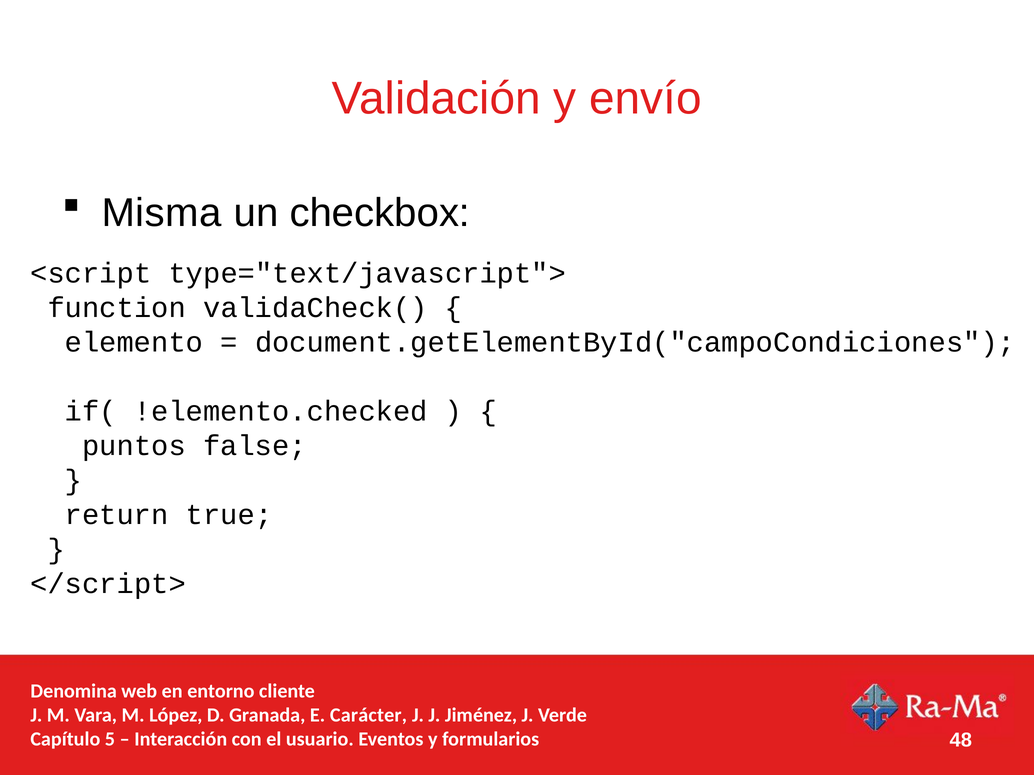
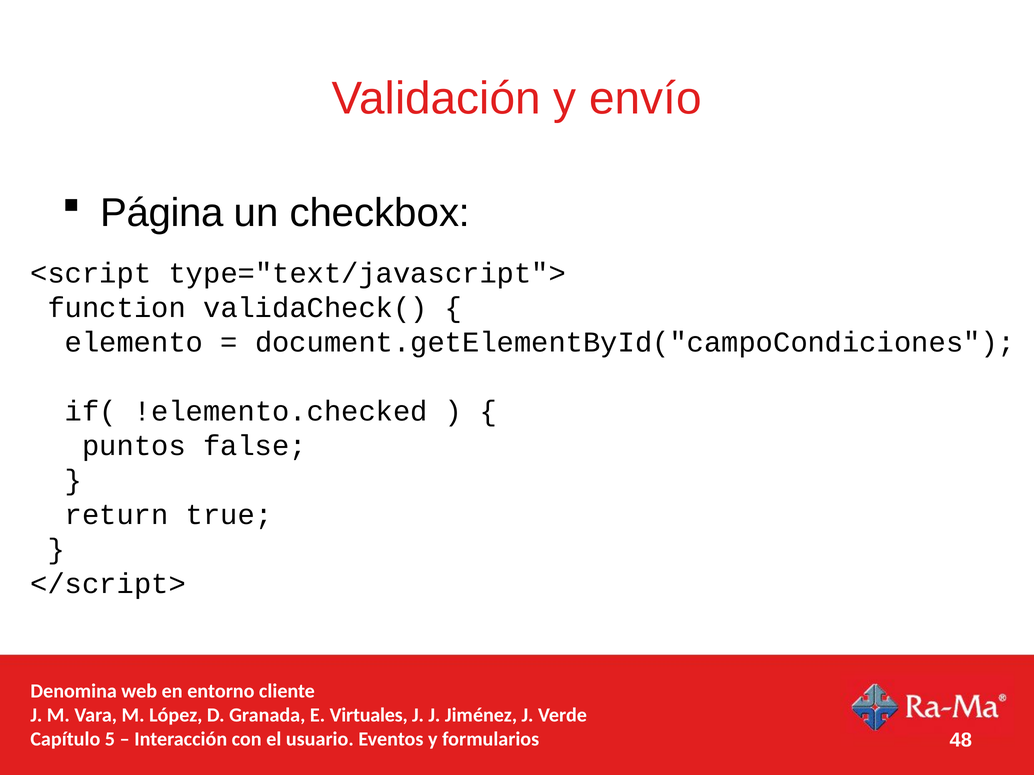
Misma: Misma -> Página (162, 213)
Carácter: Carácter -> Virtuales (369, 715)
